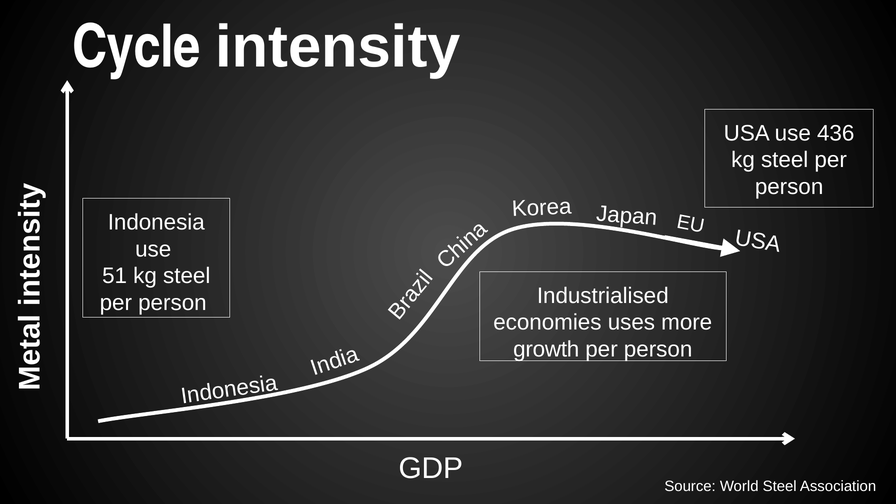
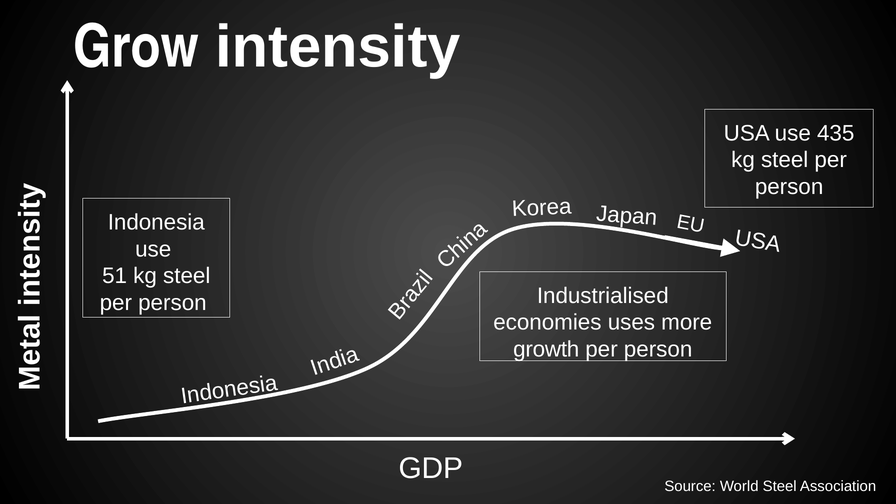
Cycle: Cycle -> Grow (136, 47)
436: 436 -> 435 (836, 133)
